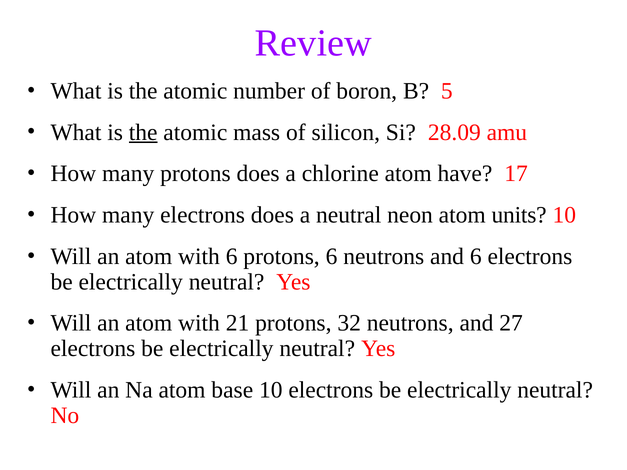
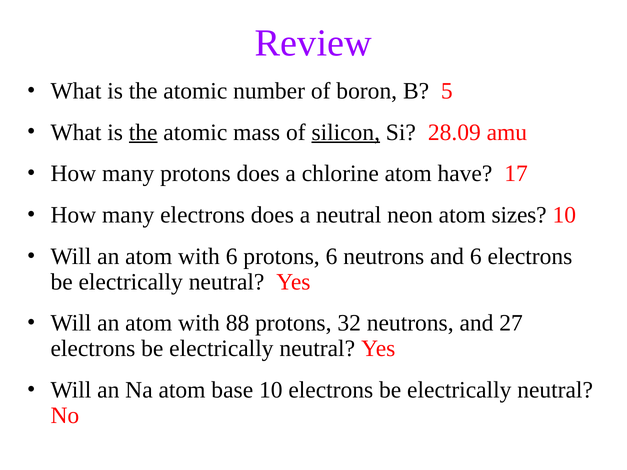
silicon underline: none -> present (346, 132)
units: units -> sizes (519, 215)
21: 21 -> 88 (238, 323)
